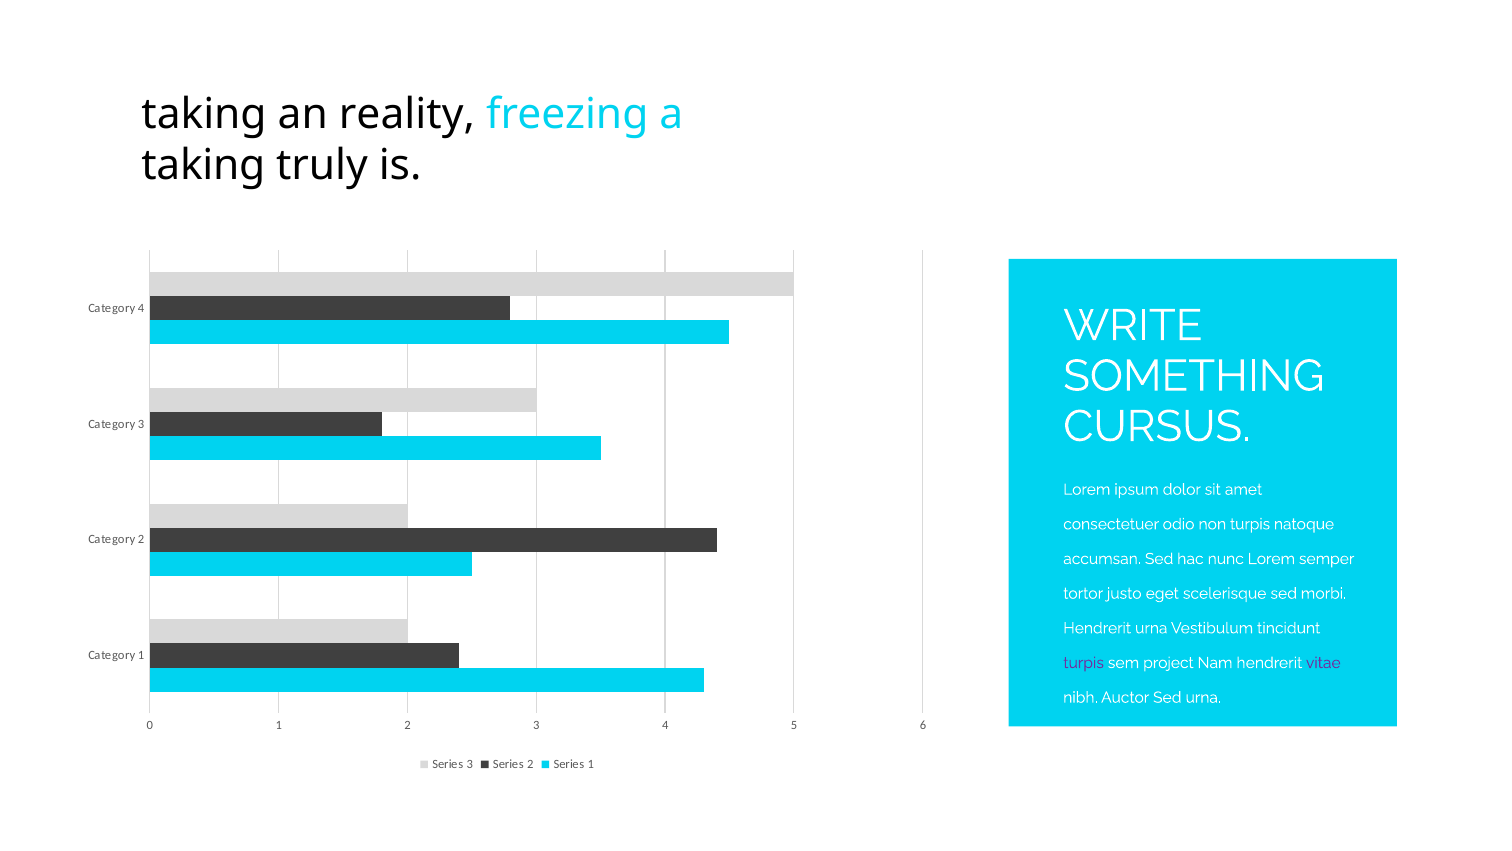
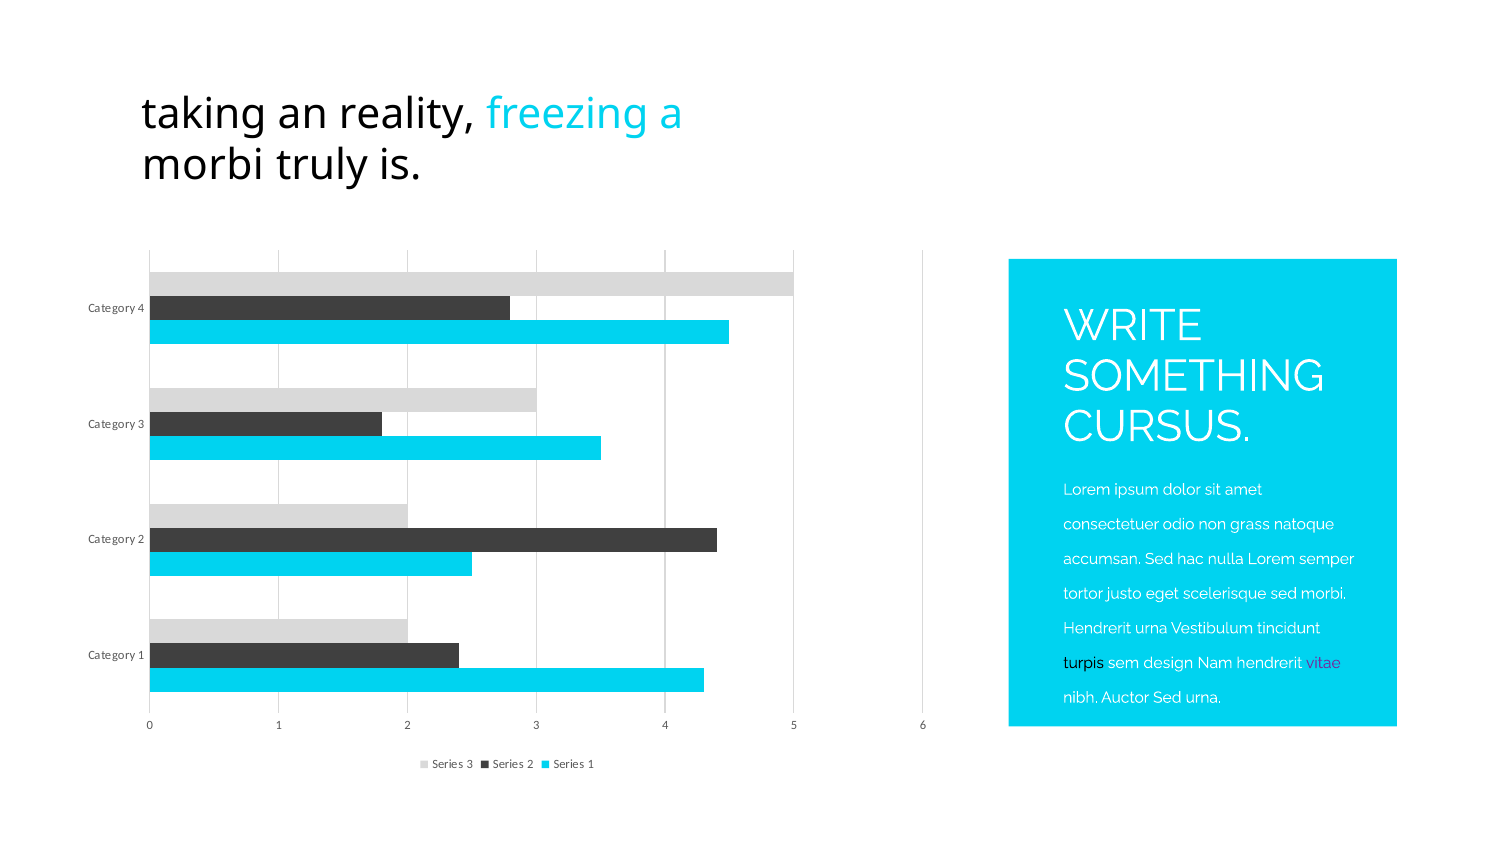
taking: taking -> morbi (203, 165)
non turpis: turpis -> grass (1250, 524)
nunc: nunc -> nulla (1226, 558)
turpis colour: purple -> black (1084, 662)
project: project -> design (1168, 662)
